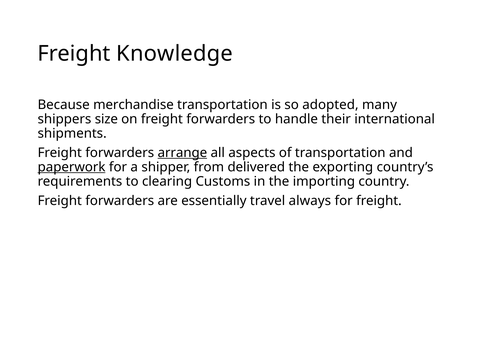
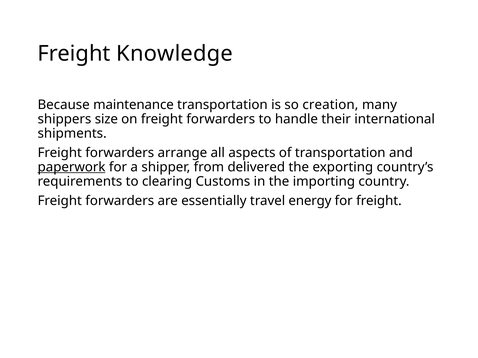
merchandise: merchandise -> maintenance (133, 105)
adopted: adopted -> creation (330, 105)
arrange underline: present -> none (182, 153)
always: always -> energy (310, 201)
